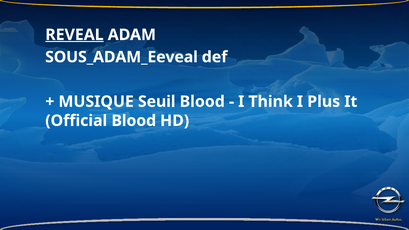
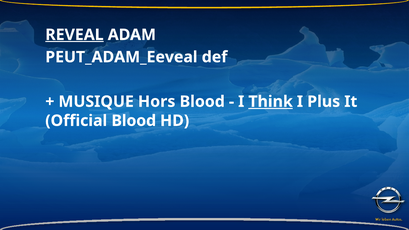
SOUS_ADAM_Eeveal: SOUS_ADAM_Eeveal -> PEUT_ADAM_Eeveal (121, 57)
Seuil: Seuil -> Hors (157, 102)
Think underline: none -> present (271, 102)
